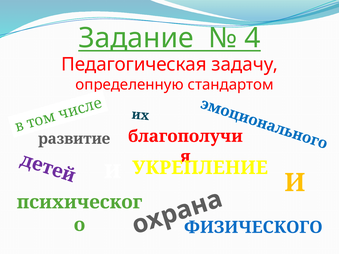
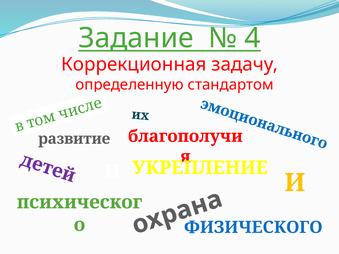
Педагогическая: Педагогическая -> Коррекционная (134, 65)
